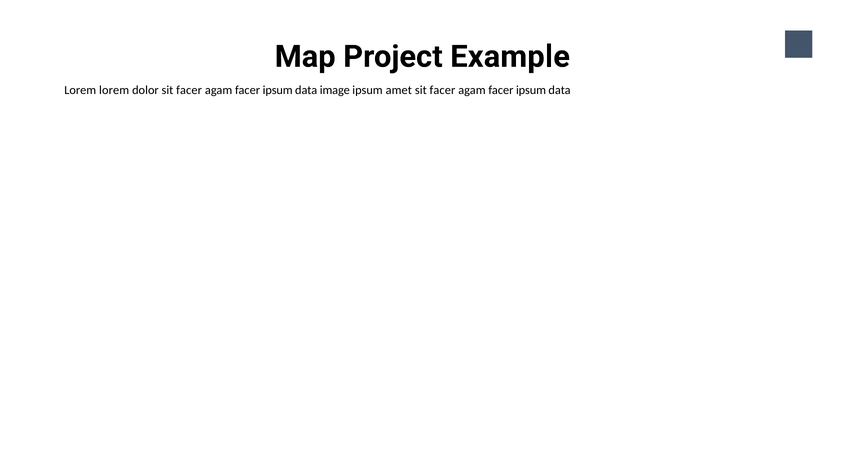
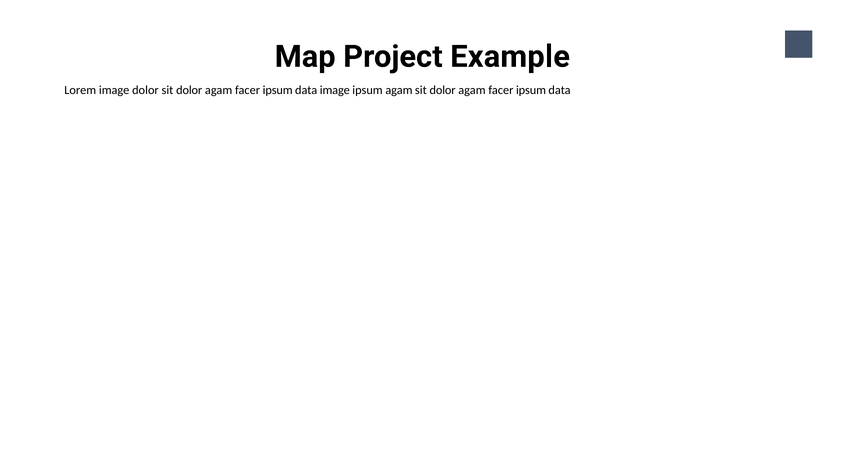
Lorem lorem: lorem -> image (114, 90)
dolor sit facer: facer -> dolor (189, 90)
ipsum amet: amet -> agam (399, 90)
facer: facer -> dolor (443, 90)
